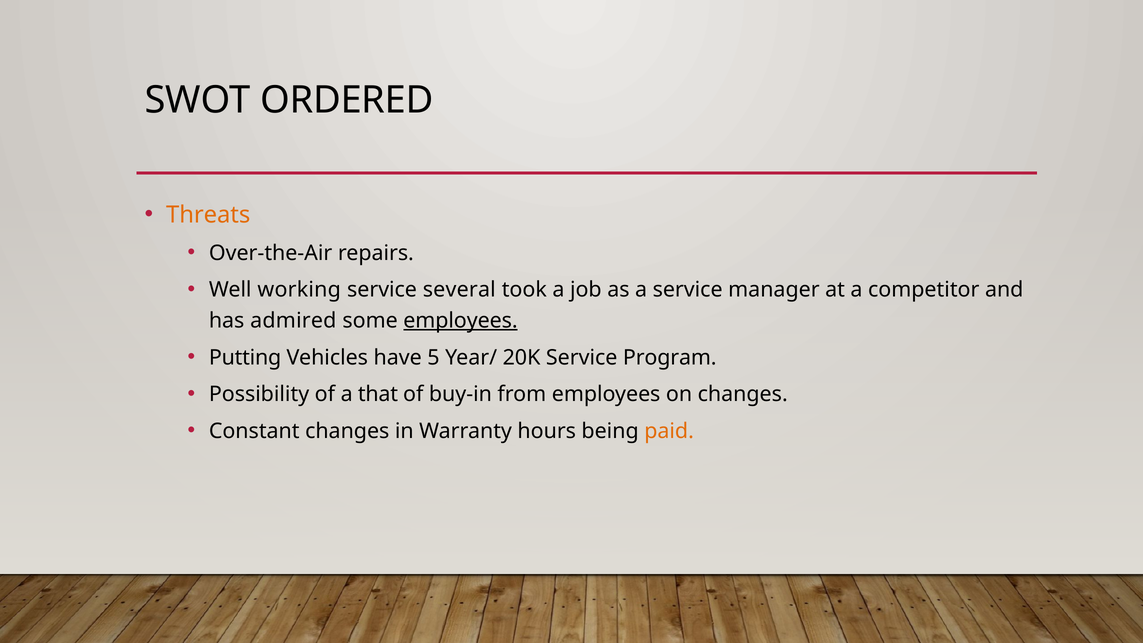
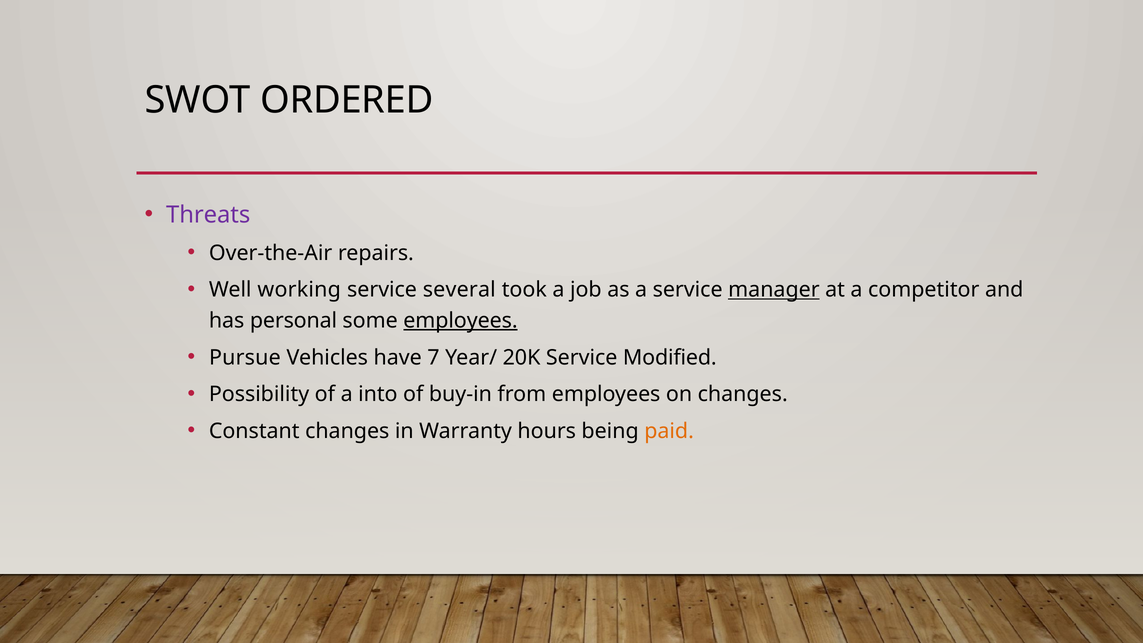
Threats colour: orange -> purple (208, 215)
manager underline: none -> present (774, 290)
admired: admired -> personal (294, 321)
Putting: Putting -> Pursue (245, 357)
5: 5 -> 7 (433, 357)
Program: Program -> Modified (670, 357)
that: that -> into (378, 394)
